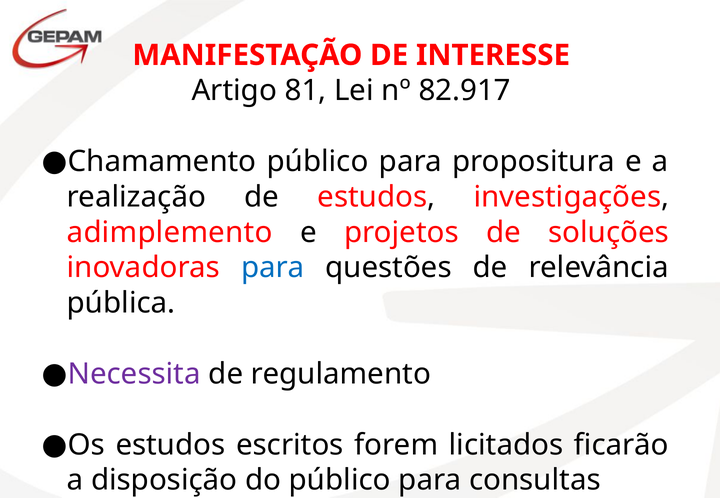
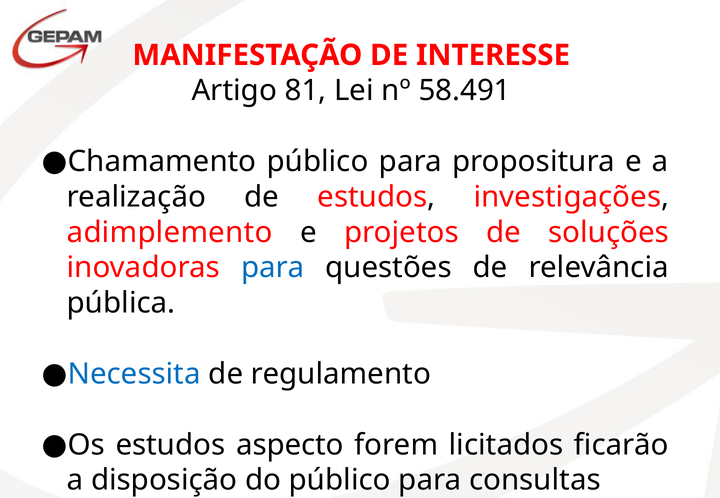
82.917: 82.917 -> 58.491 (465, 91)
Necessita colour: purple -> blue (134, 374)
escritos: escritos -> aspecto (290, 445)
